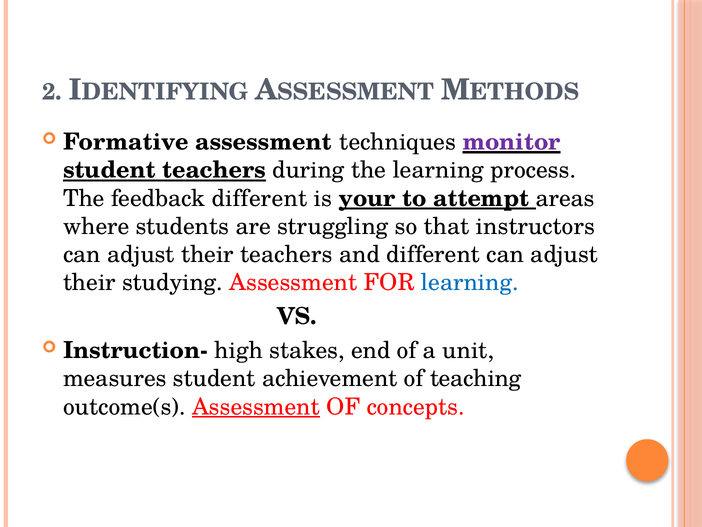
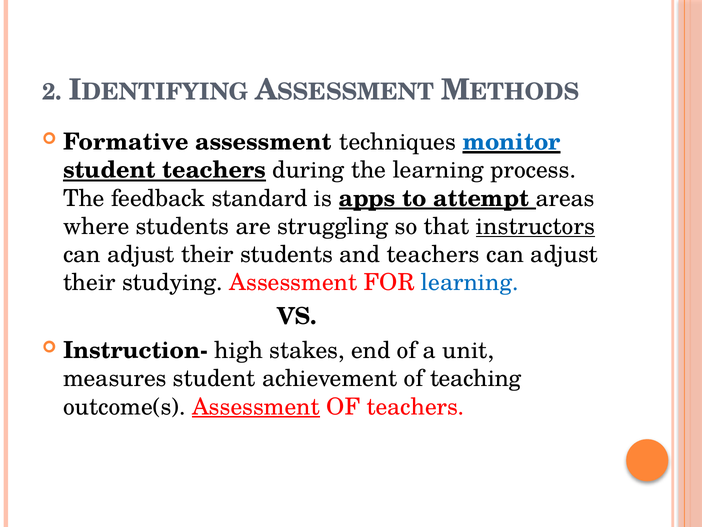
monitor colour: purple -> blue (512, 142)
feedback different: different -> standard (260, 198)
your: your -> apps (367, 198)
instructors underline: none -> present (535, 226)
their teachers: teachers -> students (287, 254)
and different: different -> teachers (433, 254)
OF concepts: concepts -> teachers (416, 406)
